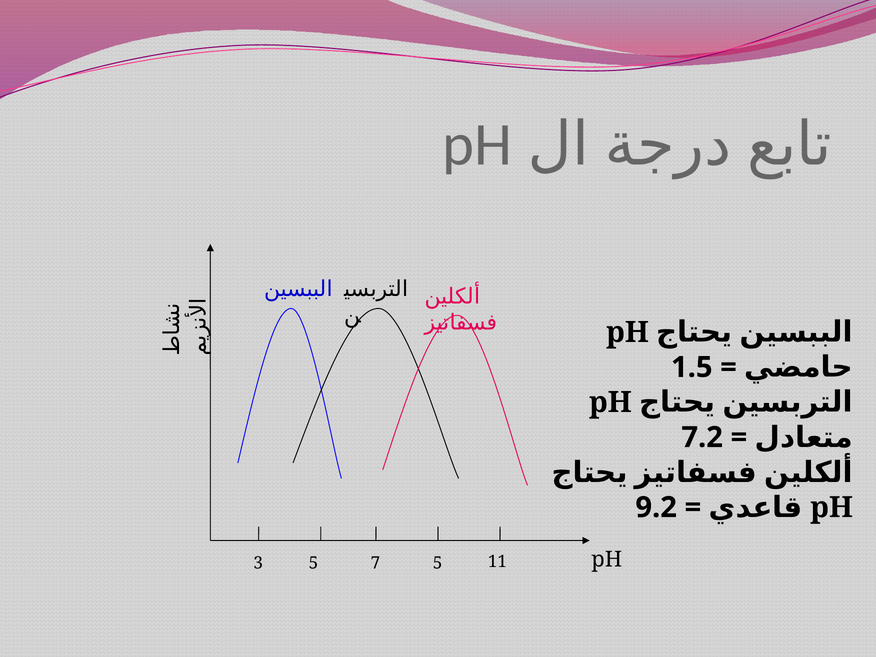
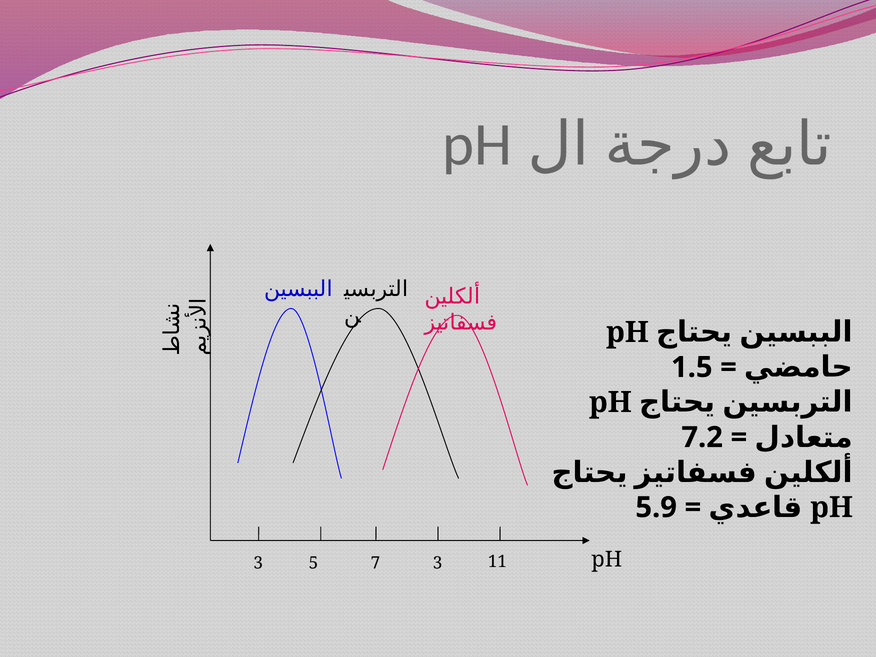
9.2: 9.2 -> 5.9 (656, 507)
5 5: 5 -> 3 (438, 563)
